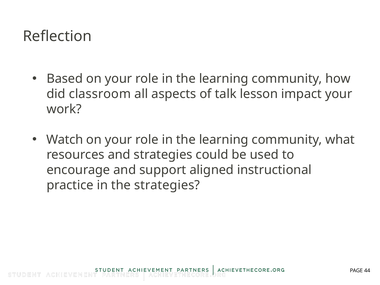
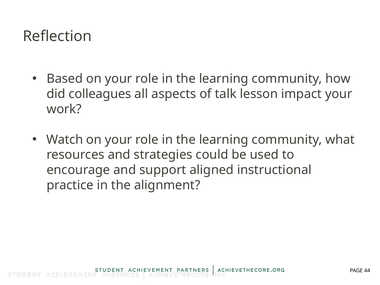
classroom: classroom -> colleagues (100, 94)
the strategies: strategies -> alignment (167, 185)
